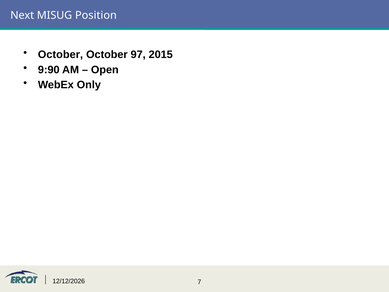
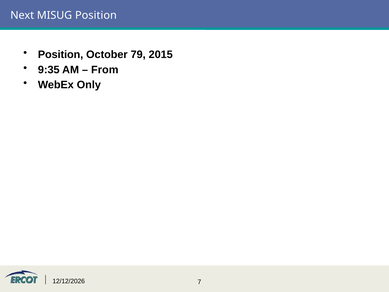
October: October -> Position (61, 55)
97: 97 -> 79 (138, 55)
9:90: 9:90 -> 9:35 (49, 70)
Open: Open -> From (105, 70)
